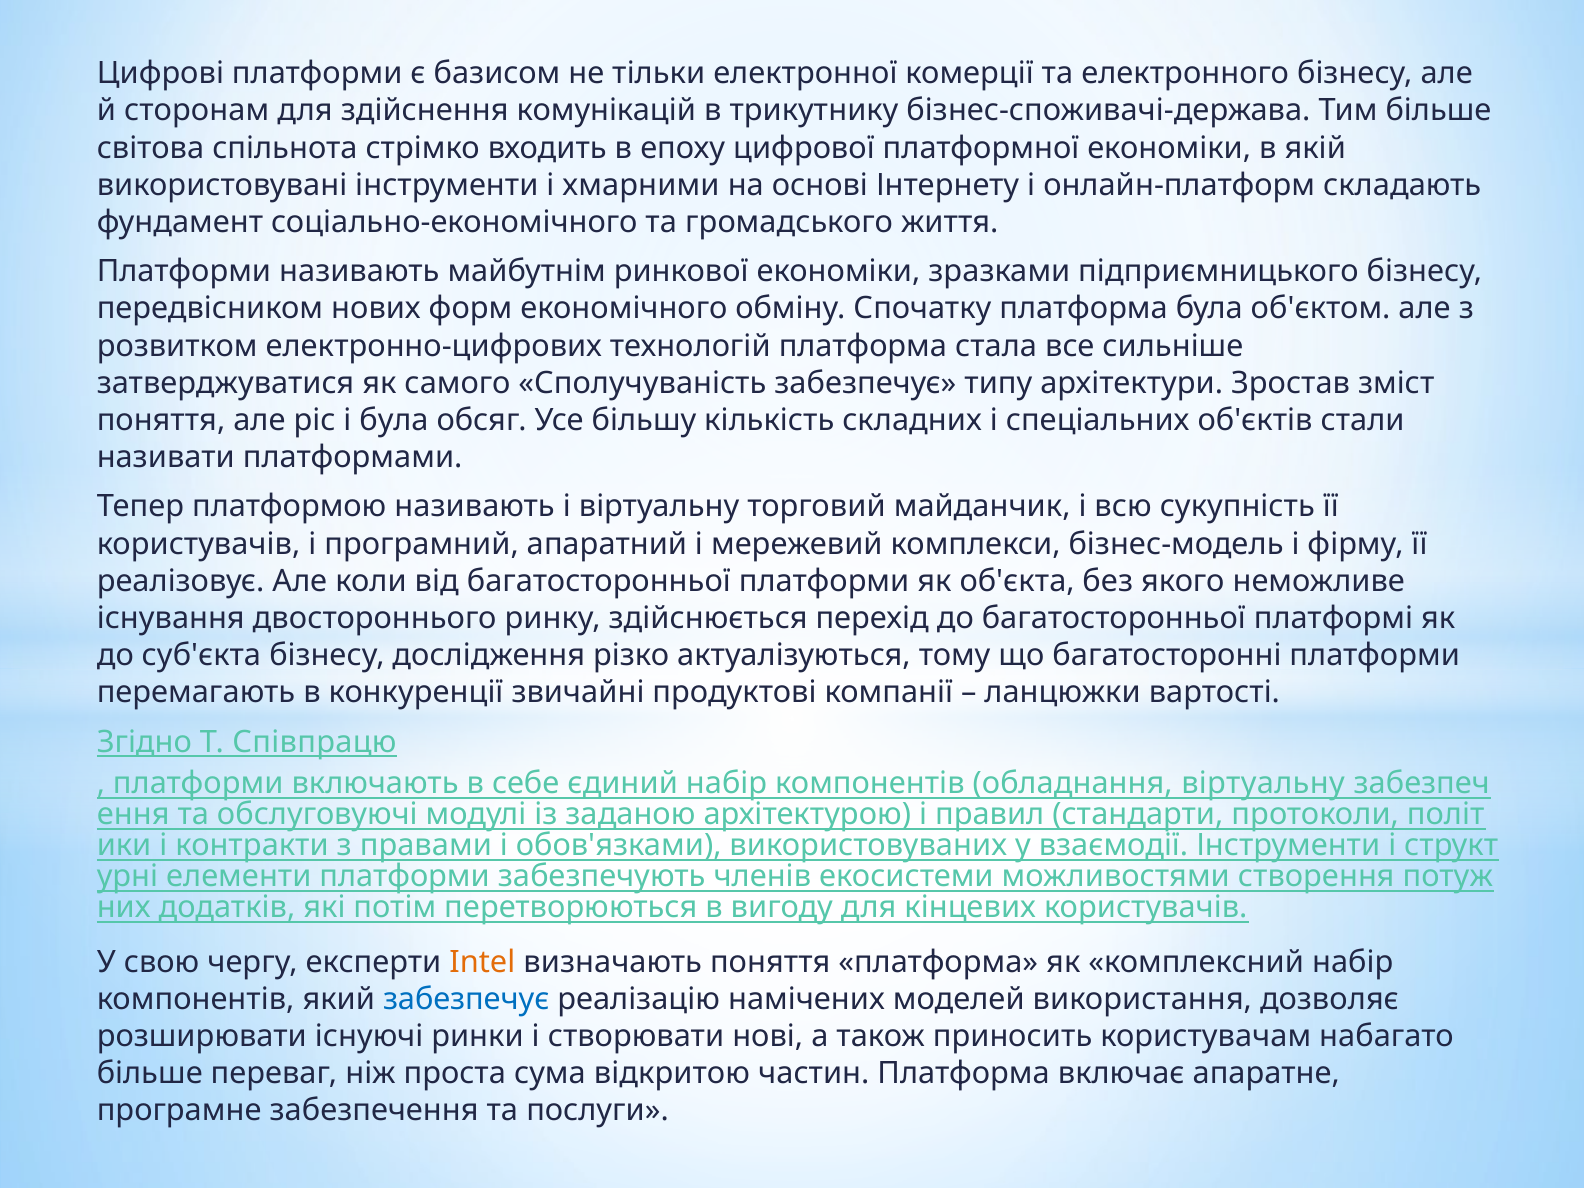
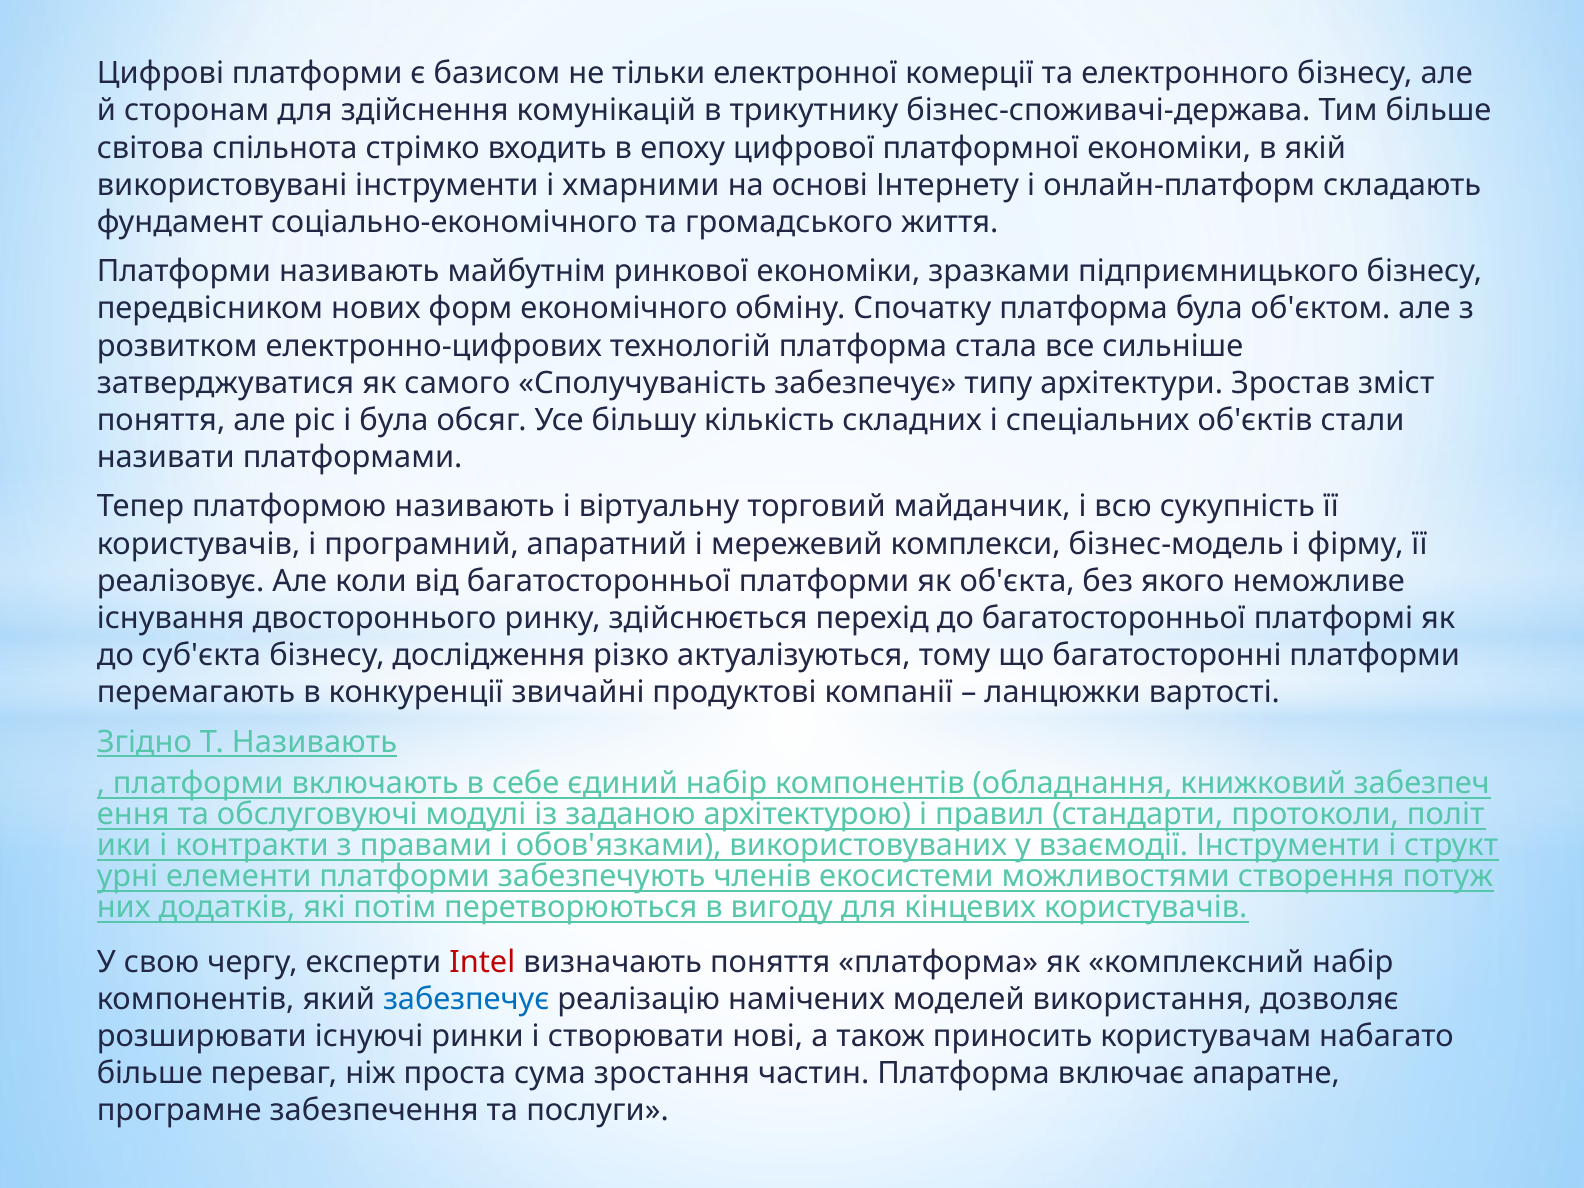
Т Співпрацю: Співпрацю -> Називають (315, 742)
обладнання віртуальну: віртуальну -> книжковий (1263, 784)
Intel colour: orange -> red (482, 962)
відкритою: відкритою -> зростання (672, 1073)
